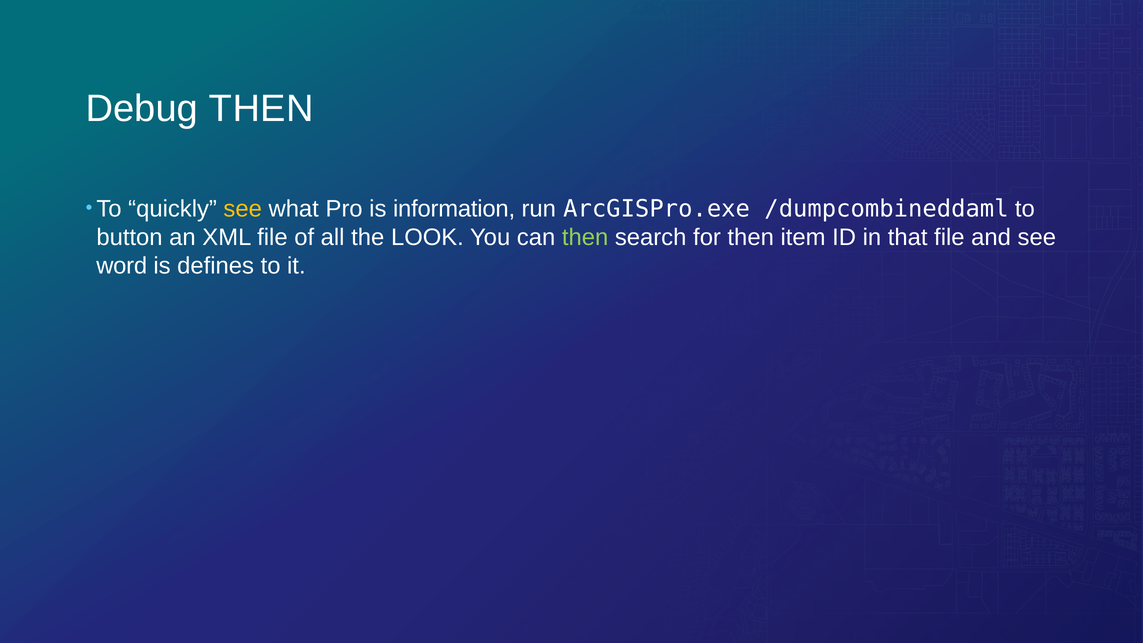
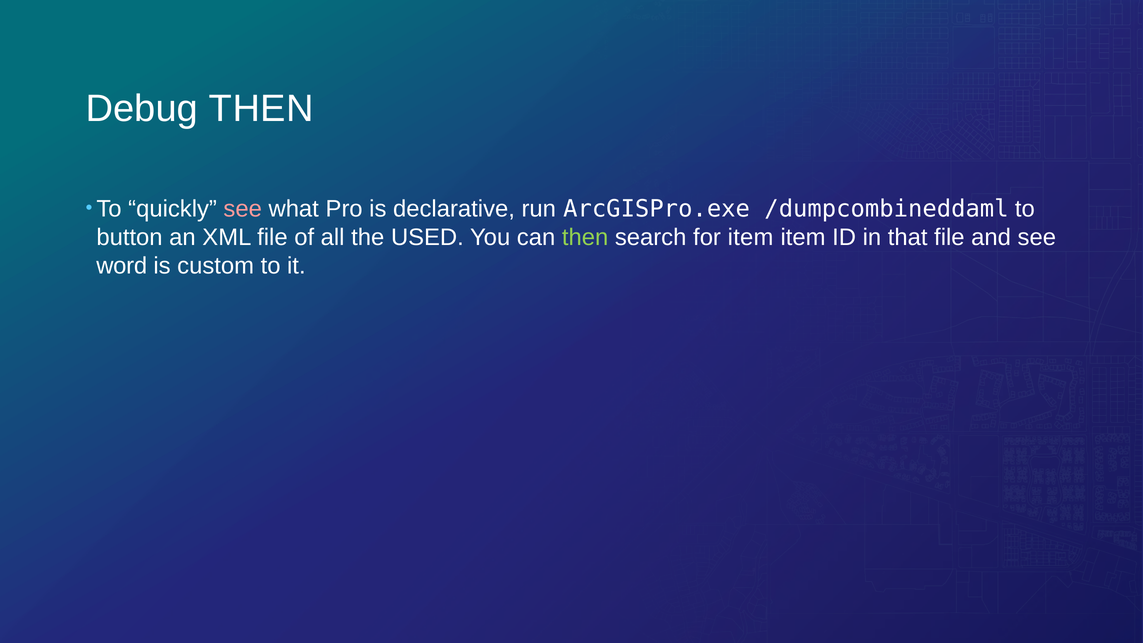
see colour: yellow -> pink (243, 209)
information: information -> declarative (454, 209)
LOOK: LOOK -> USED (427, 237)
for then: then -> item (751, 237)
defines: defines -> custom (216, 266)
